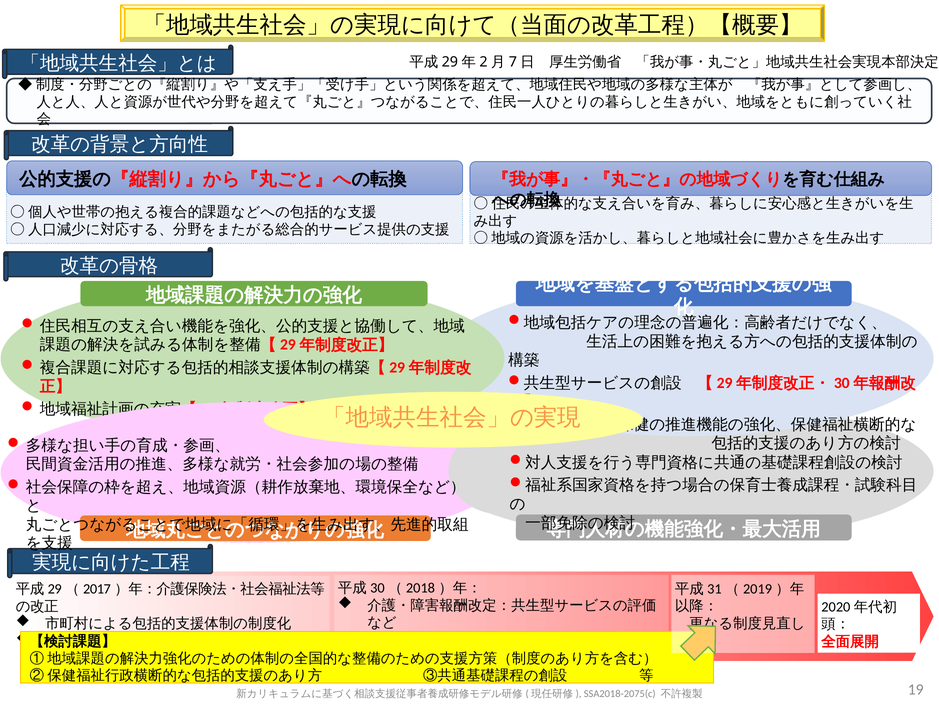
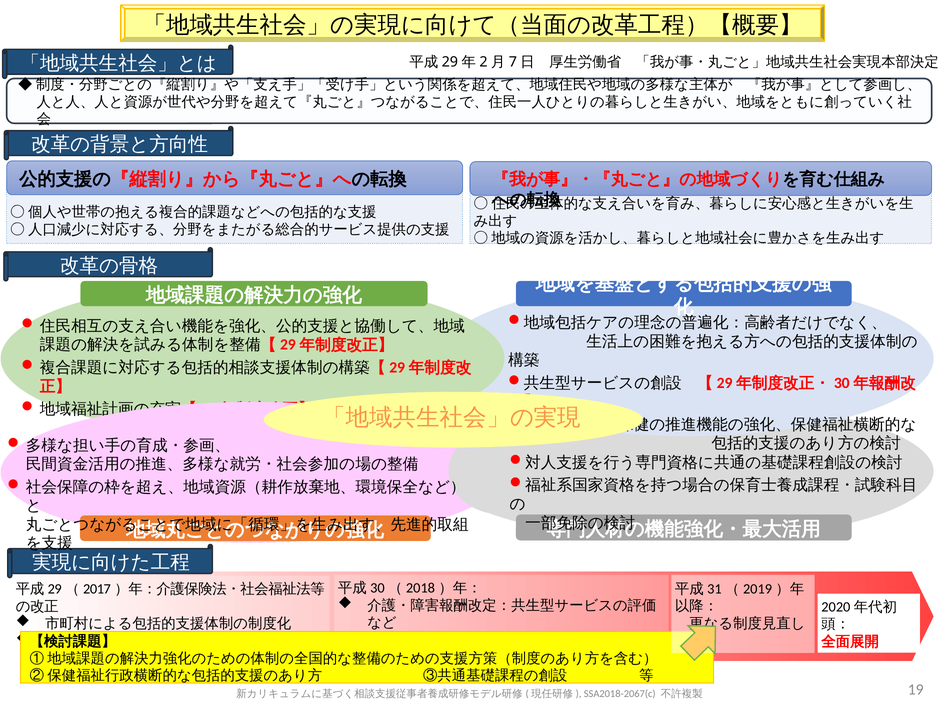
SSA2018-2075(c: SSA2018-2075(c -> SSA2018-2067(c (620, 694)
